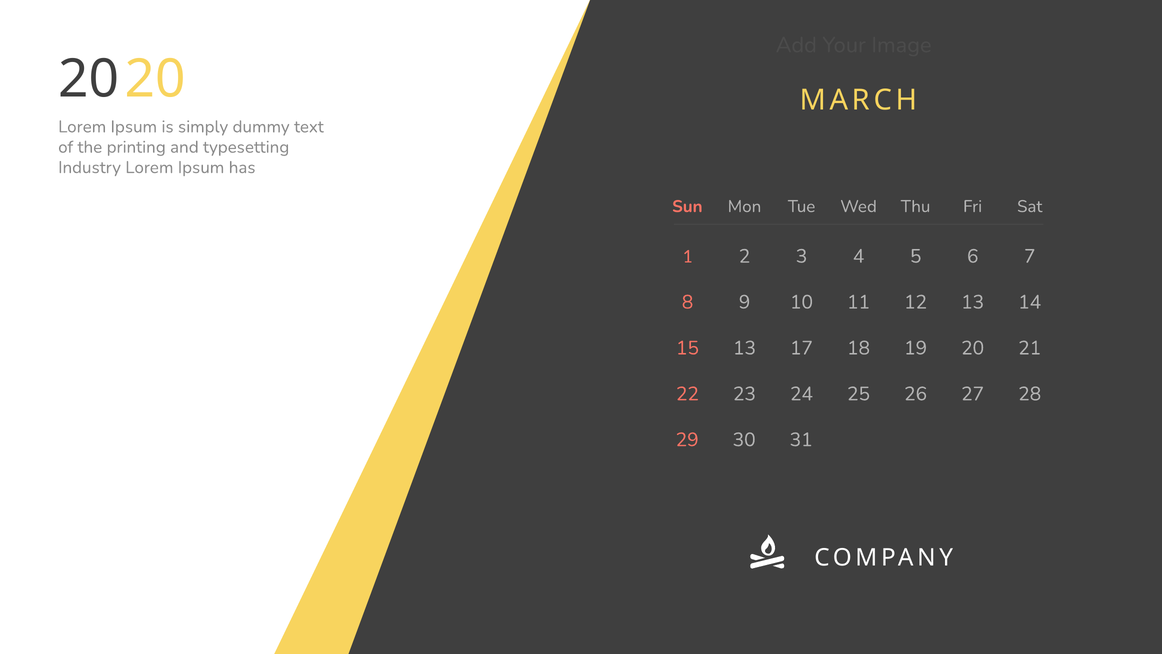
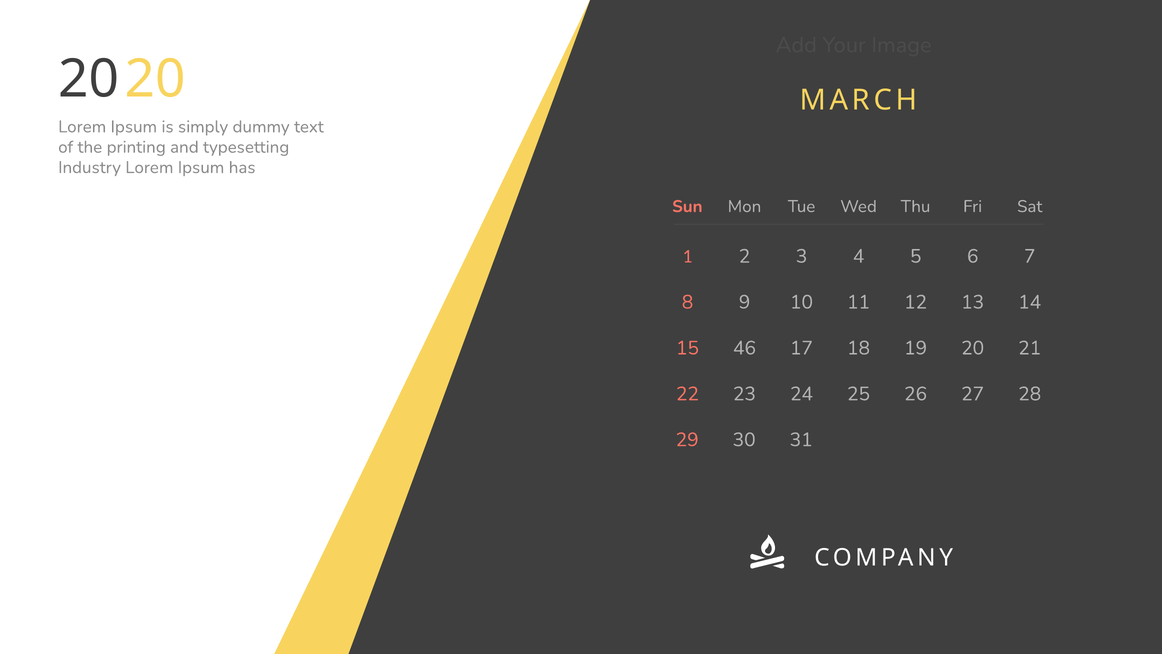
15 13: 13 -> 46 (744, 348)
